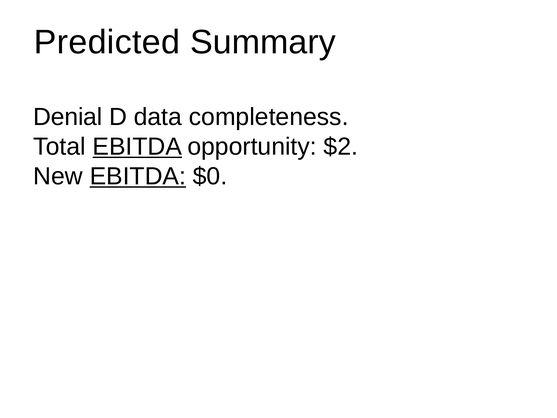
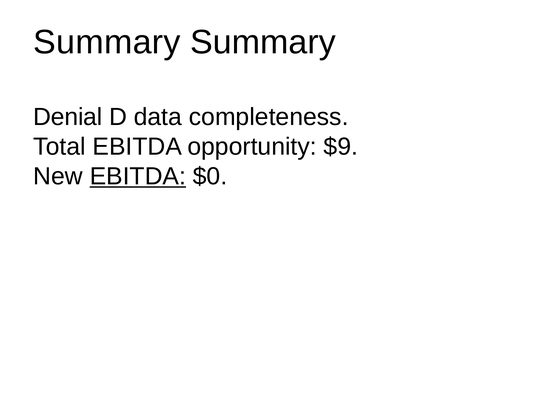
Predicted: Predicted -> Summary (107, 42)
EBITDA underline: present -> none (137, 147)
$2: $2 -> $9 (341, 147)
